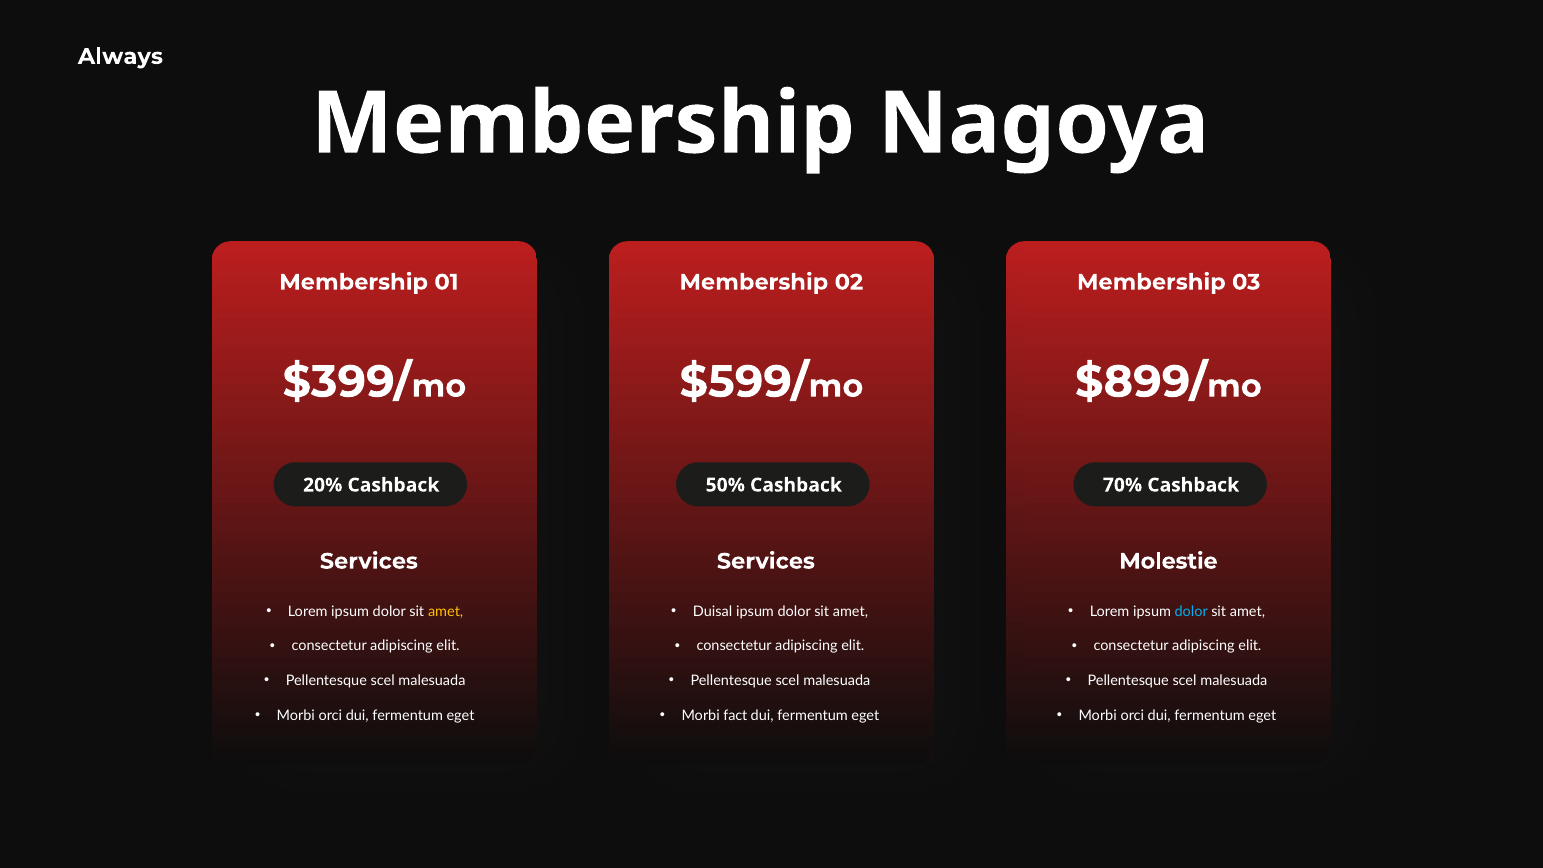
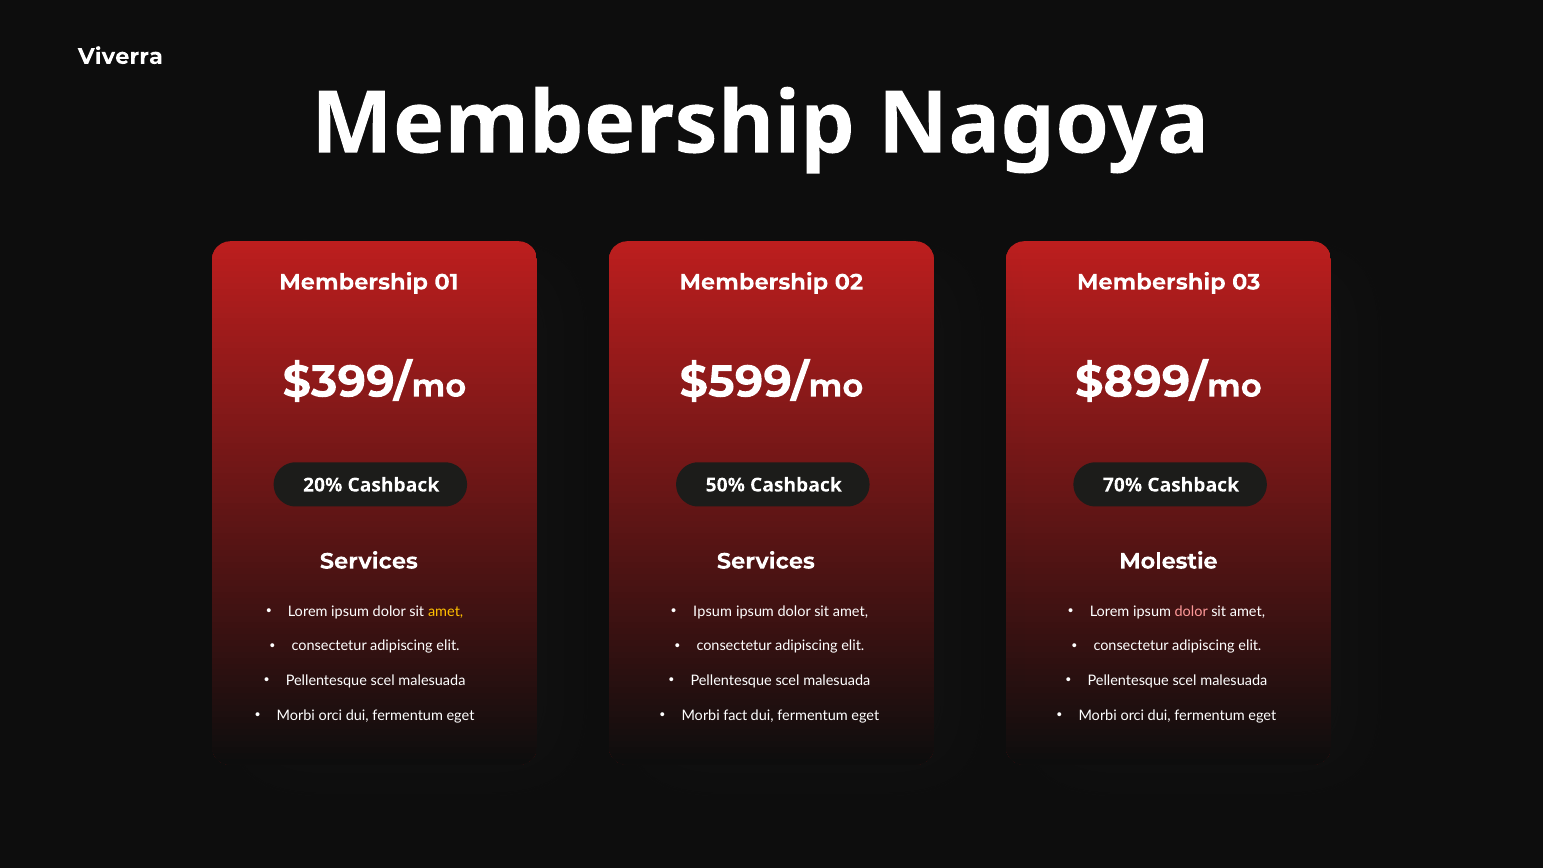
Always: Always -> Viverra (120, 56)
Duisal: Duisal -> Ipsum (713, 611)
dolor colour: light blue -> pink (1191, 611)
